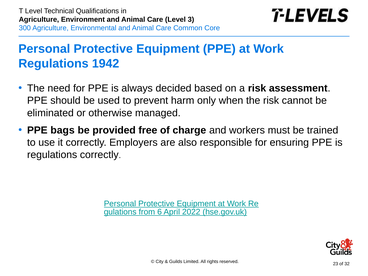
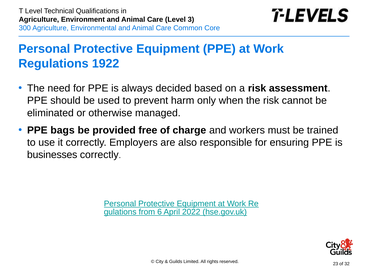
1942: 1942 -> 1922 (106, 64)
regulations: regulations -> businesses (52, 155)
